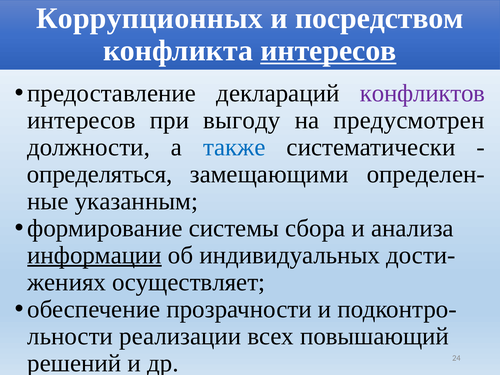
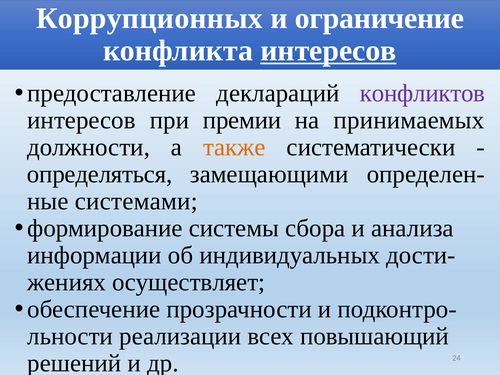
посредством: посредством -> ограничение (380, 18)
выгоду: выгоду -> премии (242, 120)
предусмотрен: предусмотрен -> принимаемых (409, 120)
также colour: blue -> orange (234, 147)
указанным: указанным -> системами (136, 201)
информации underline: present -> none (95, 255)
